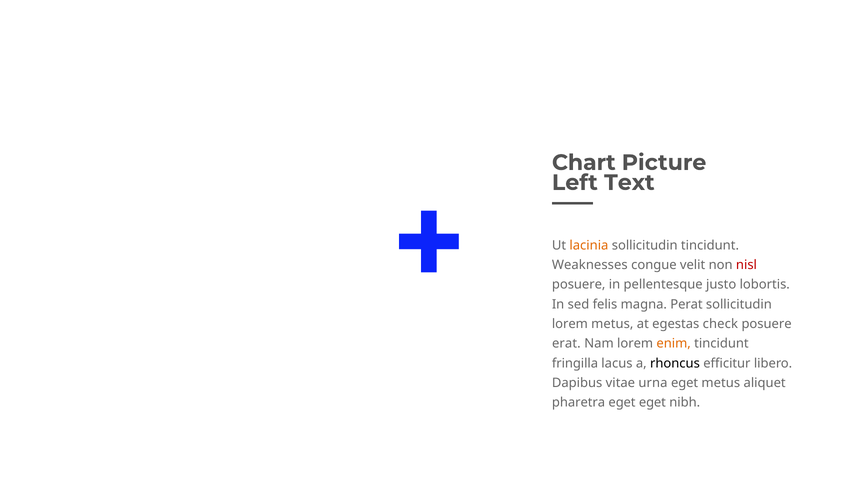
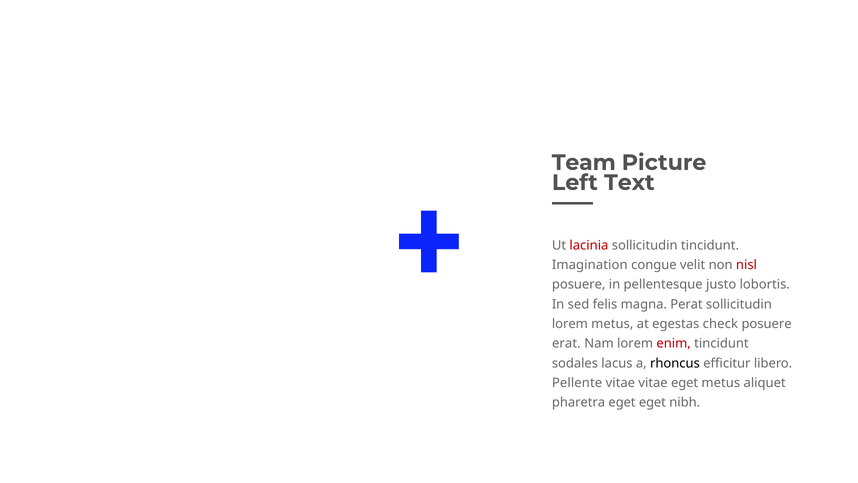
Chart: Chart -> Team (584, 163)
lacinia colour: orange -> red (589, 245)
Weaknesses: Weaknesses -> Imagination (590, 265)
enim colour: orange -> red (674, 344)
fringilla: fringilla -> sodales (575, 363)
Dapibus: Dapibus -> Pellente (577, 383)
vitae urna: urna -> vitae (653, 383)
